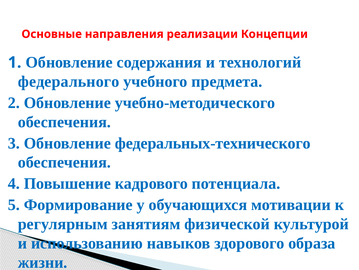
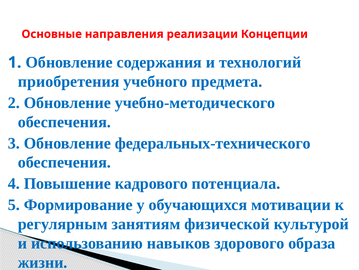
федерального: федерального -> приобретения (69, 81)
